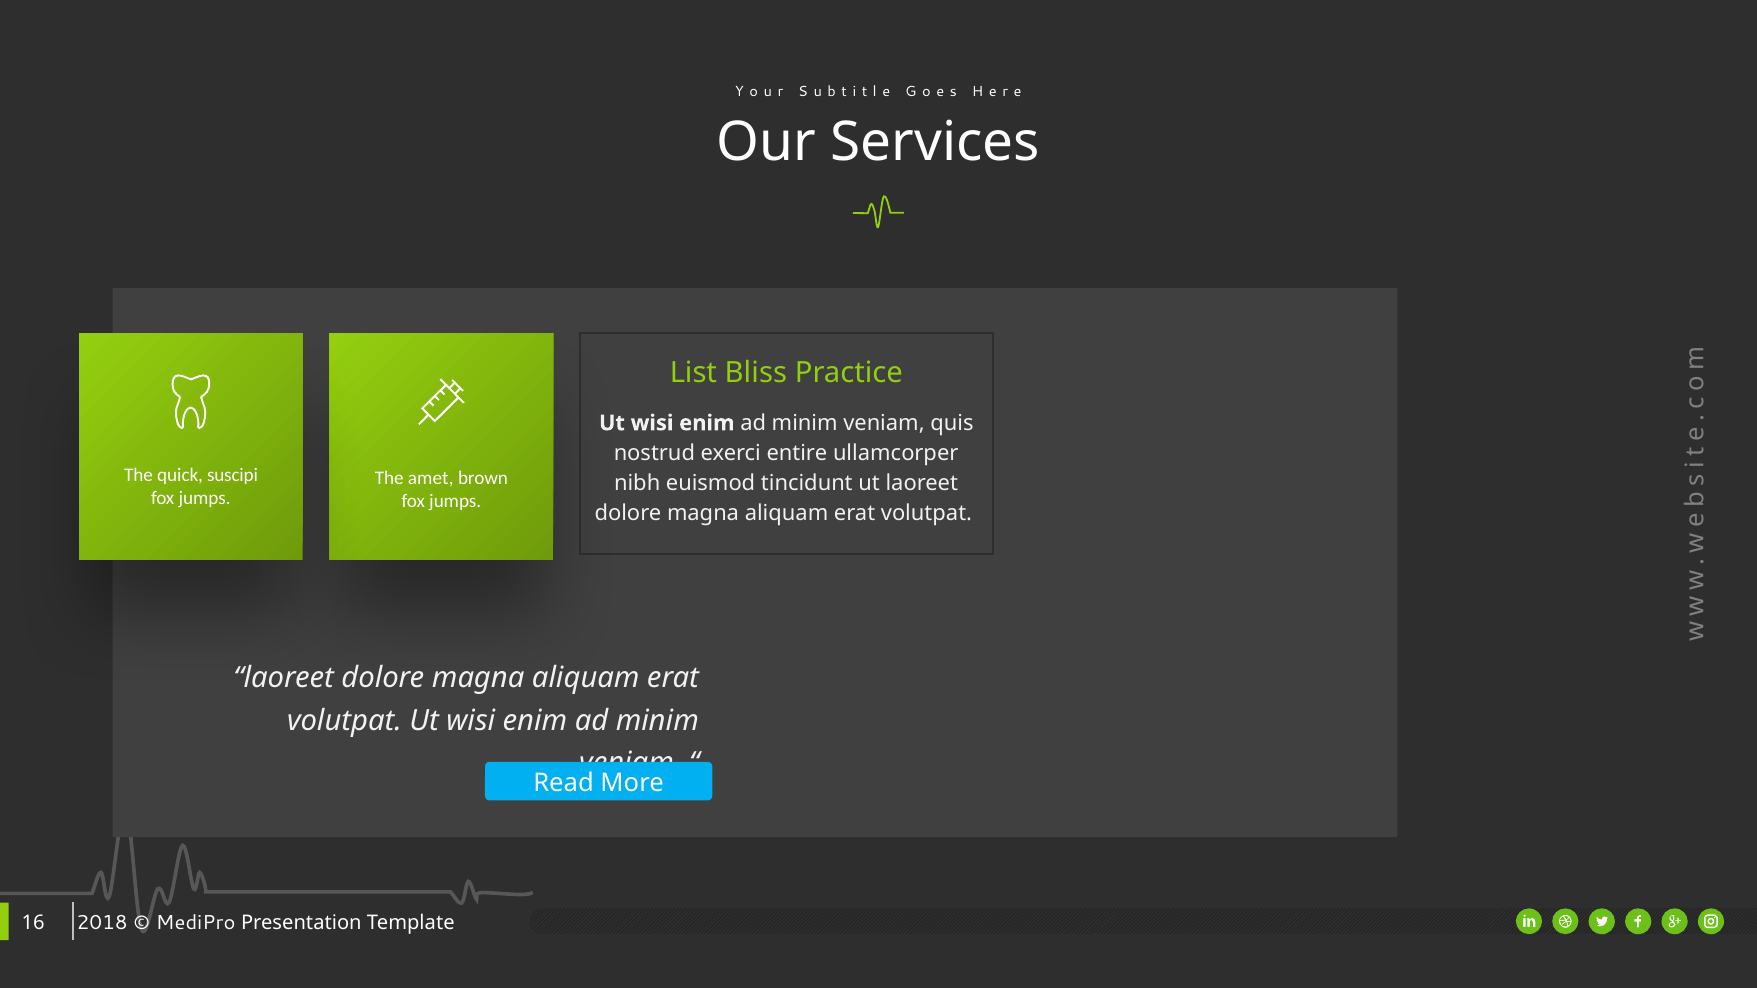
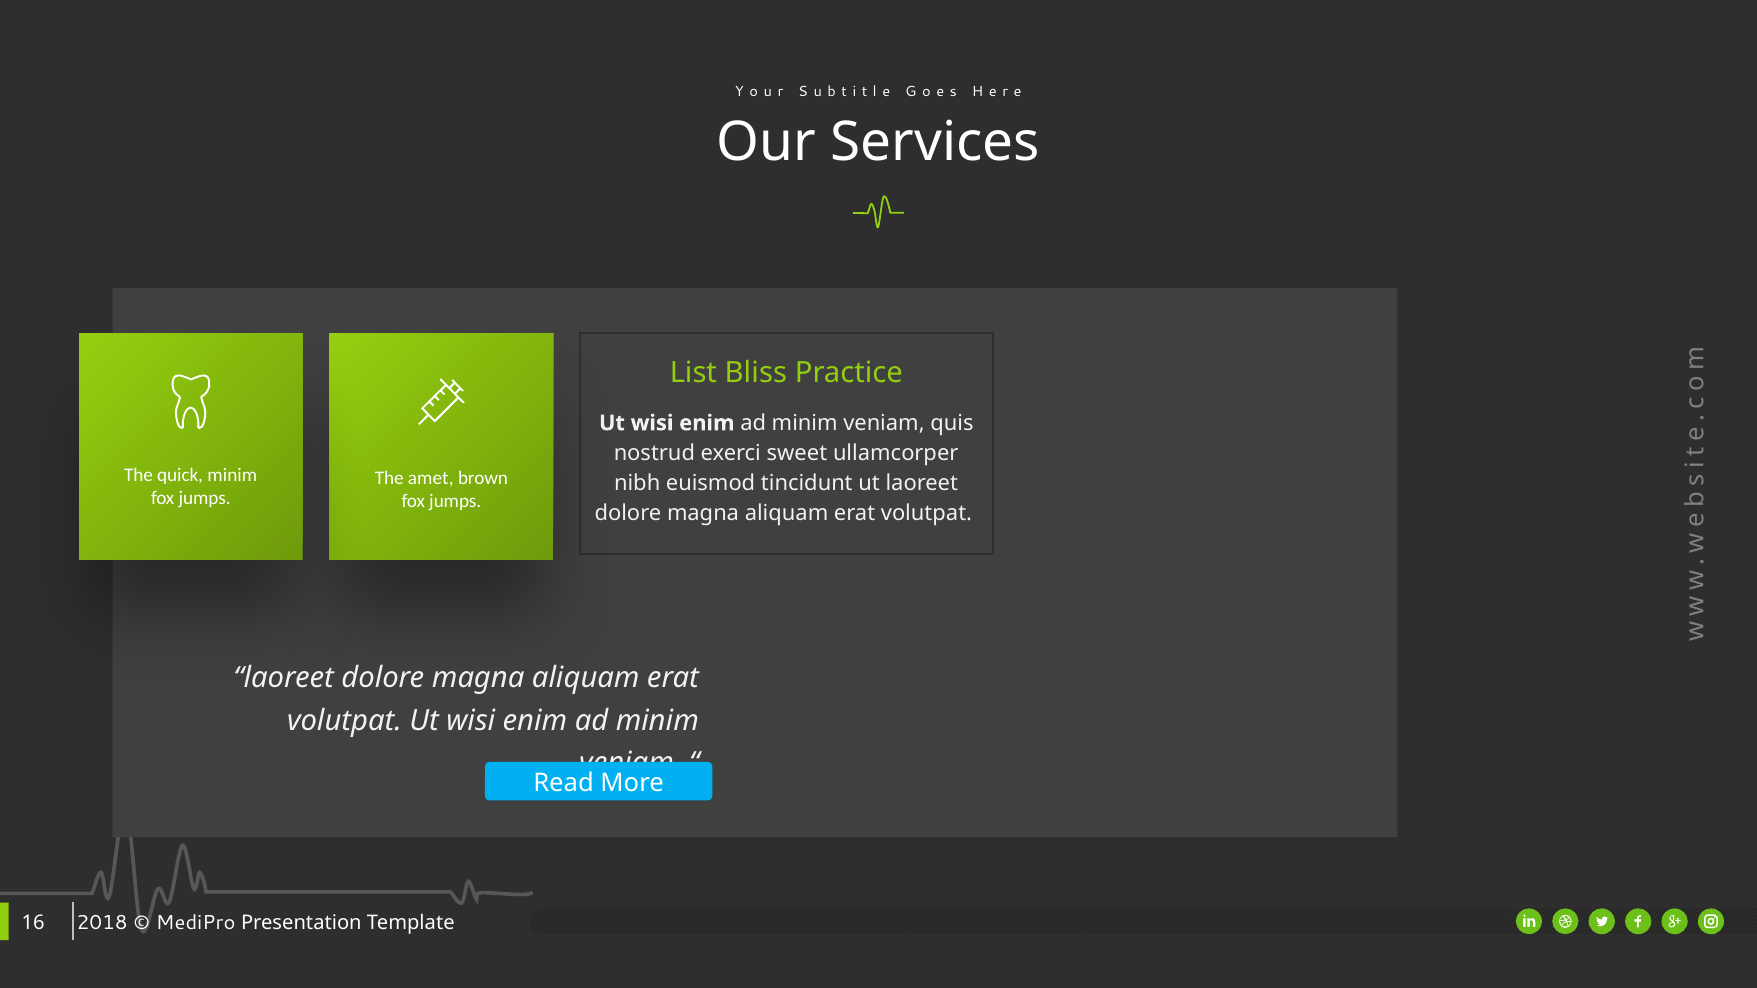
entire: entire -> sweet (797, 453)
quick suscipi: suscipi -> minim (232, 475)
